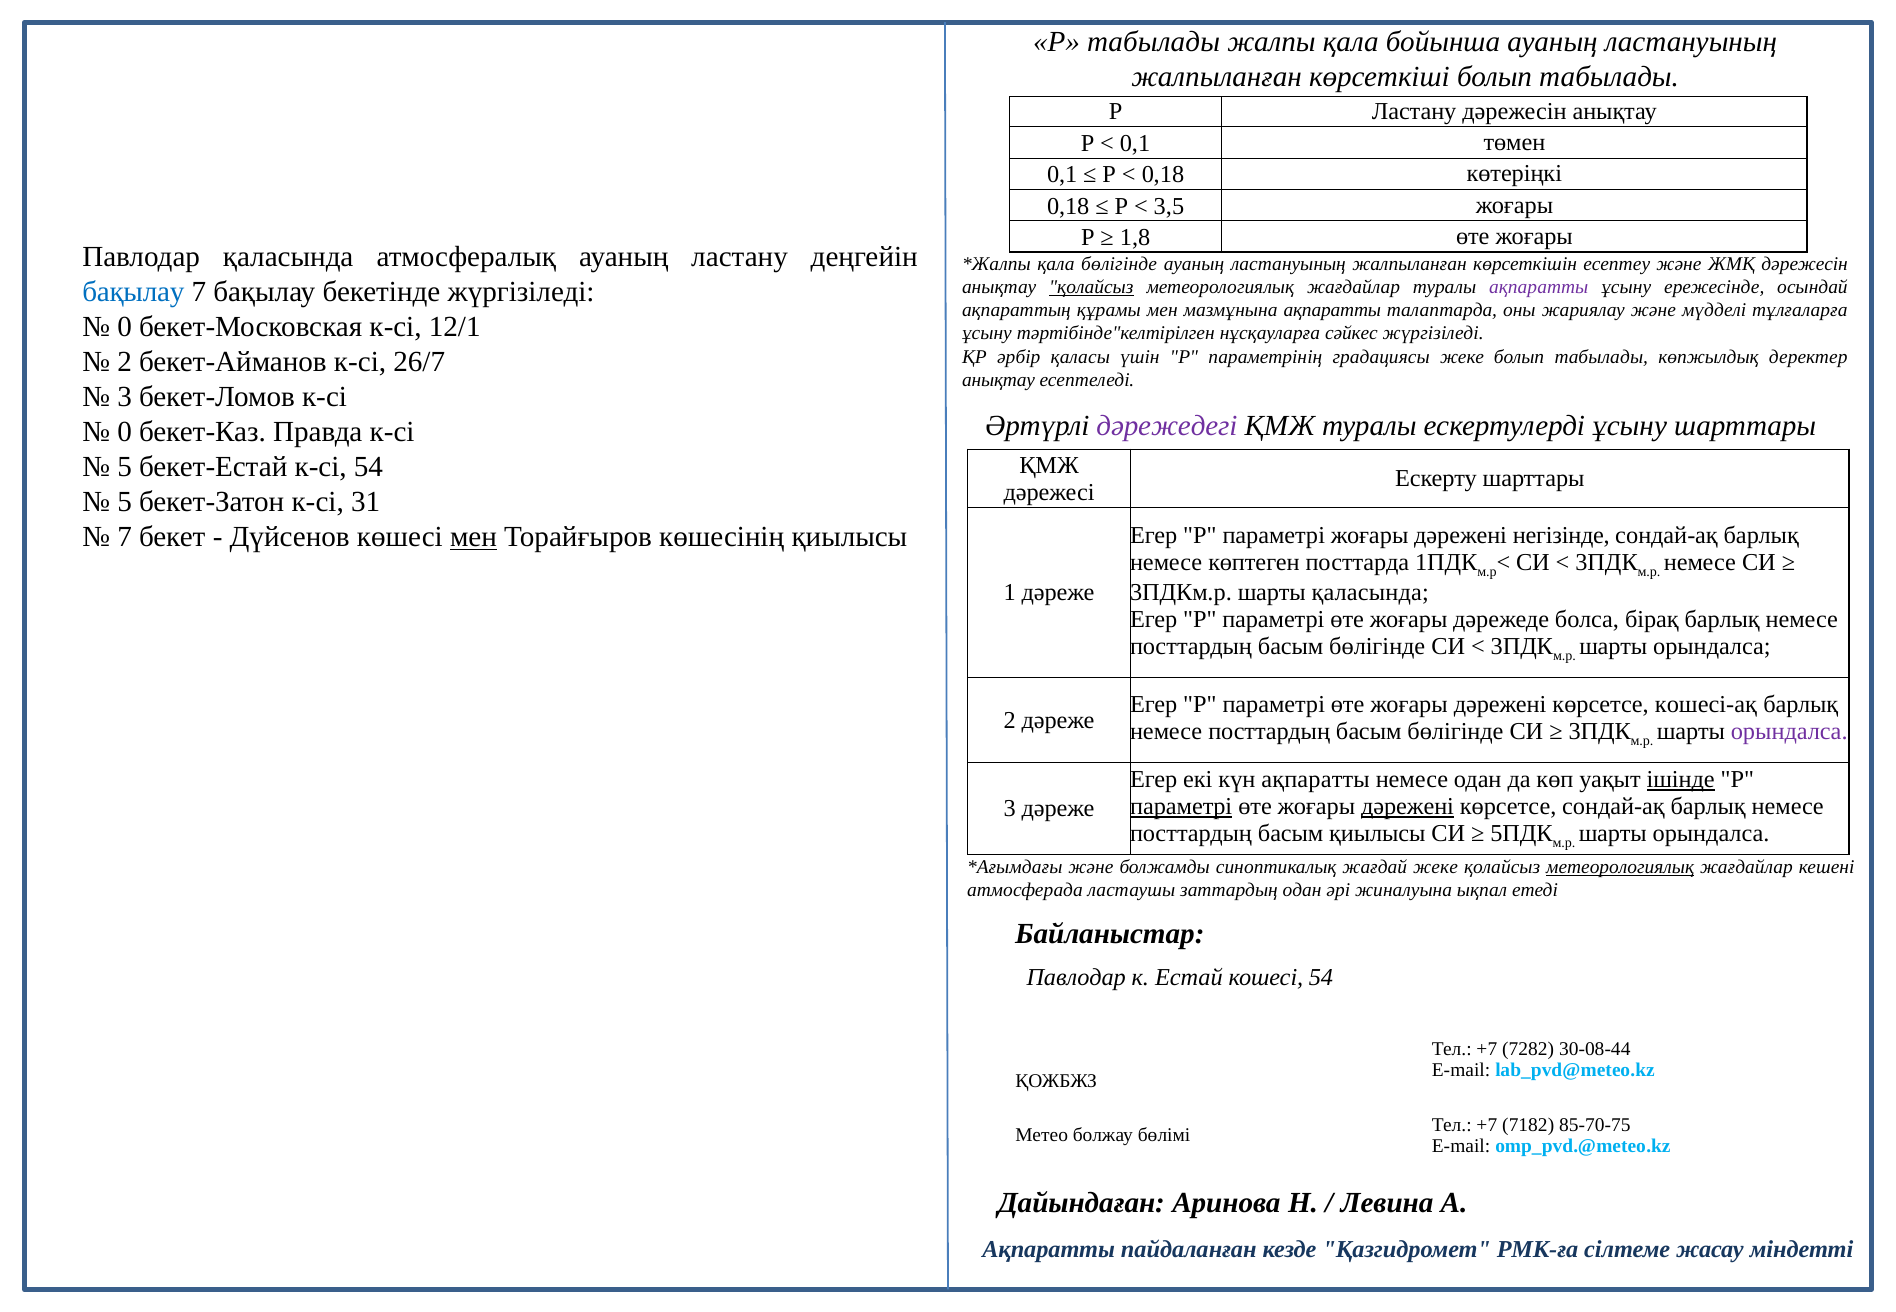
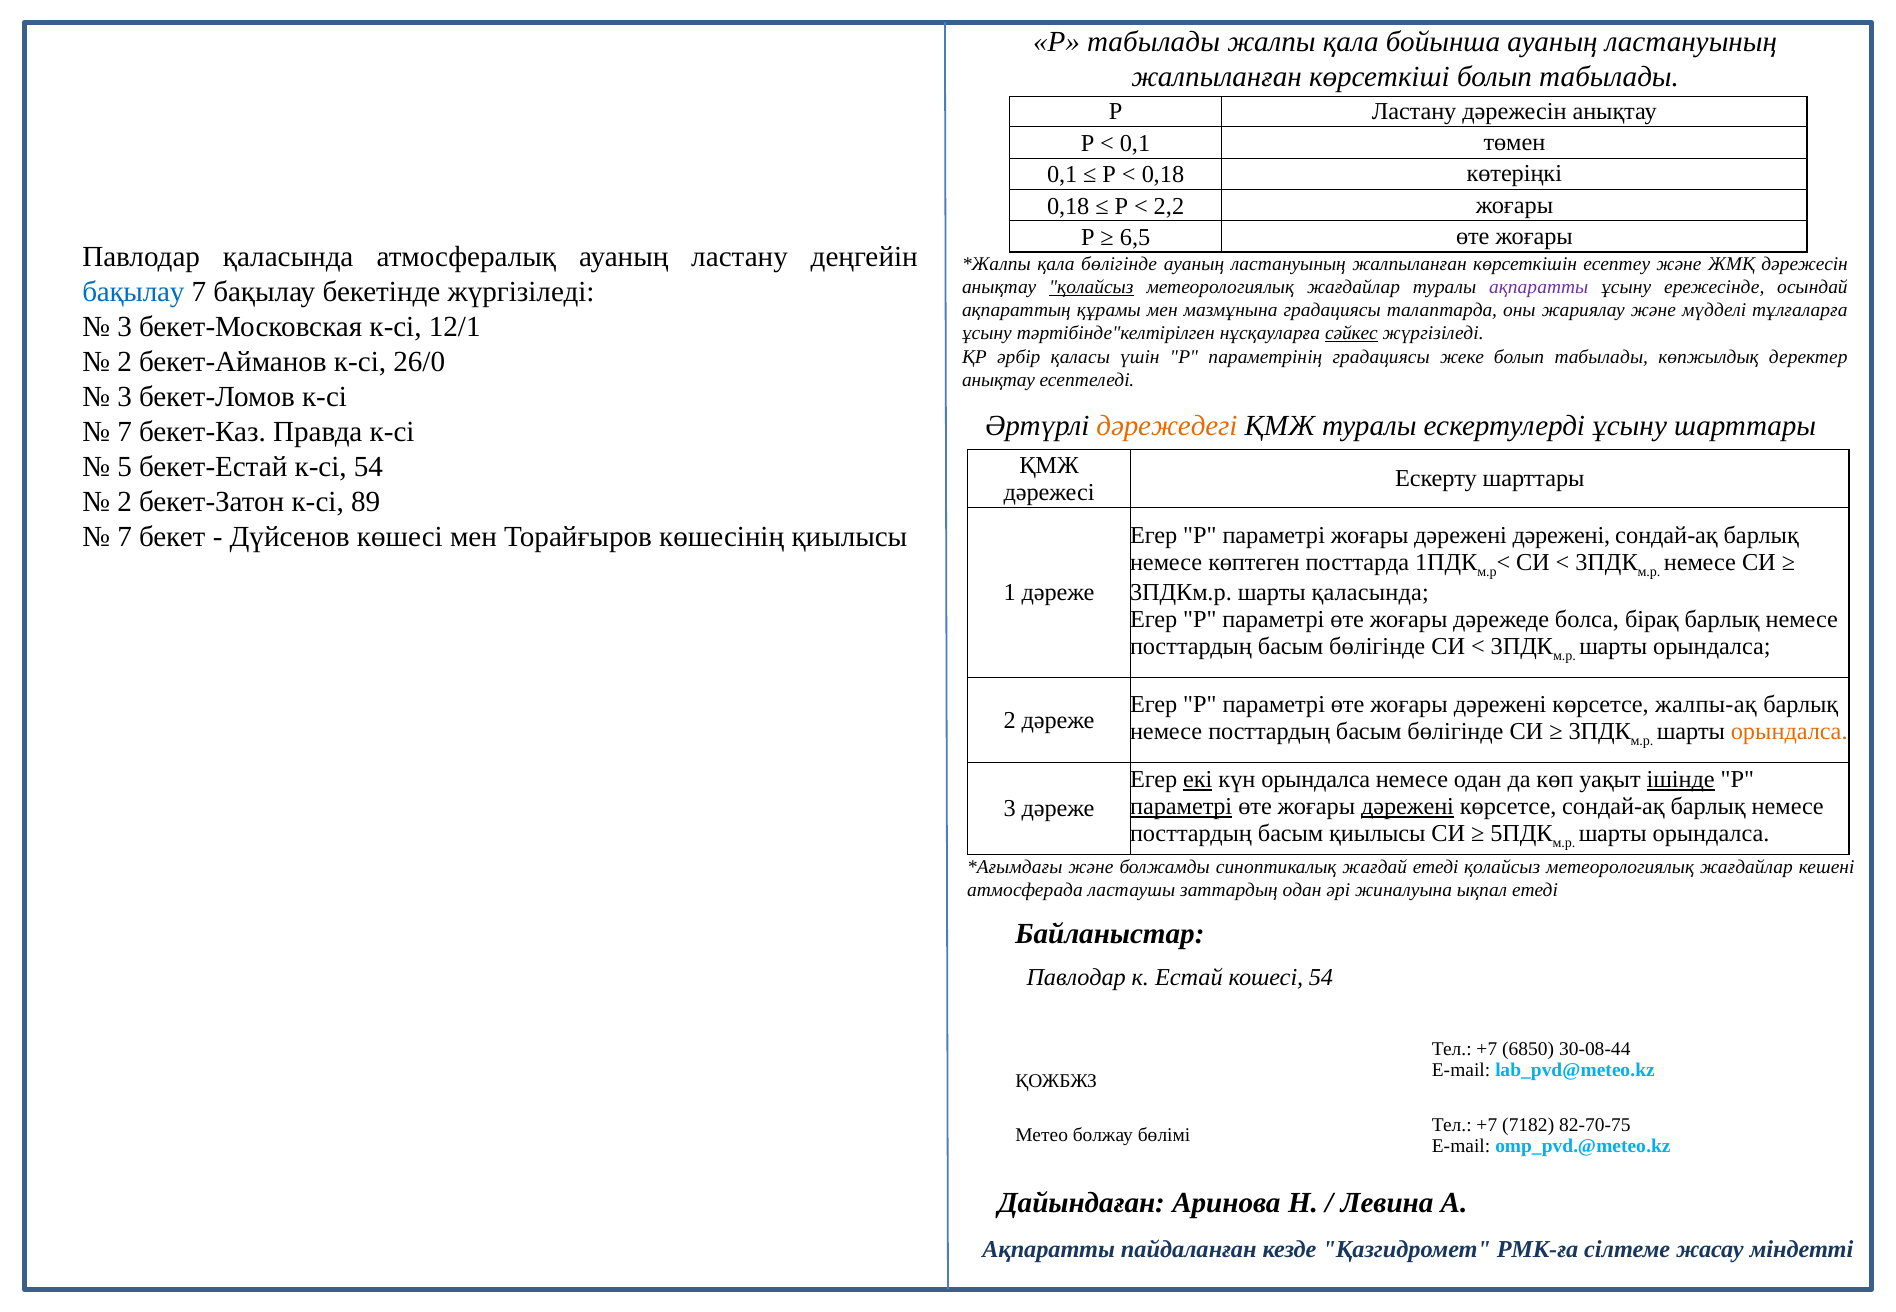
3,5: 3,5 -> 2,2 (1169, 206)
1,8: 1,8 -> 6,5 (1135, 238)
мазмұнына ақпаратты: ақпаратты -> градациясы (1332, 310)
0: 0 -> 3 (125, 327)
сәйкес underline: none -> present (1351, 334)
26/7: 26/7 -> 26/0 (419, 362)
дәрежедегі colour: purple -> orange (1167, 426)
0: 0 -> 7 (125, 432)
5: 5 -> 2 (125, 502)
31: 31 -> 89 (366, 502)
мен underline: present -> none (474, 537)
дәрежені негізінде: негізінде -> дәрежені (1561, 536)
кошесi-ақ: кошесi-ақ -> жалпы-ақ (1706, 705)
орындалса colour: purple -> orange (1789, 732)
екі underline: none -> present (1198, 780)
күн ақпаратты: ақпаратты -> орындалса (1316, 780)
жағдай жеке: жеке -> етеді (1436, 867)
метеорологиялық underline: present -> none (1620, 867)
7282: 7282 -> 6850 (1528, 1049)
85-70-75: 85-70-75 -> 82-70-75 (1595, 1125)
